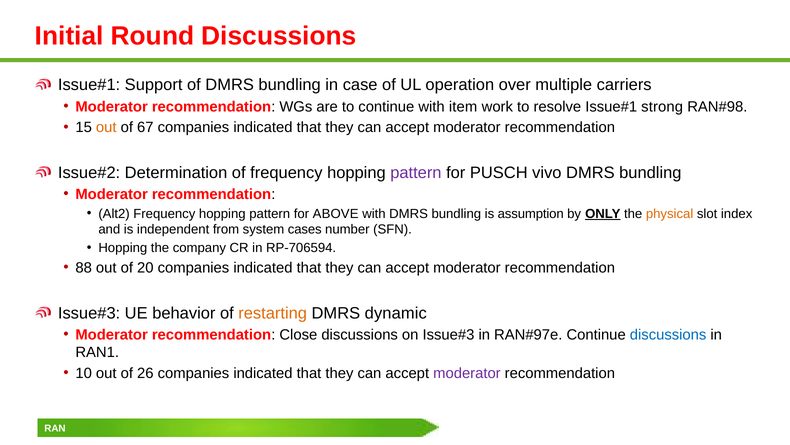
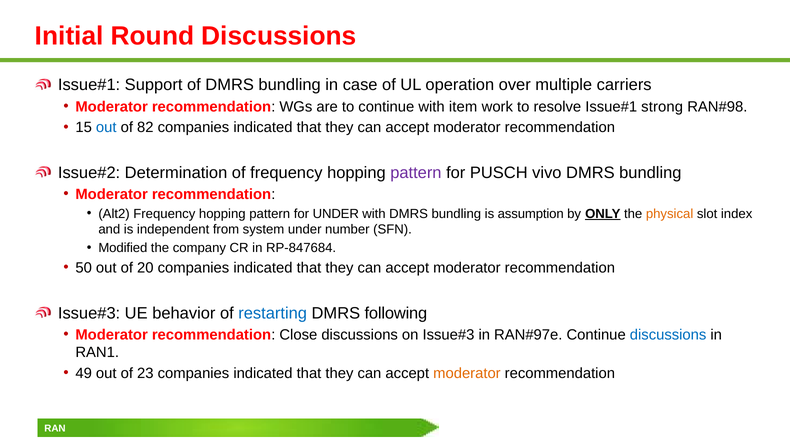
out colour: orange -> blue (106, 127)
67: 67 -> 82 (145, 127)
for ABOVE: ABOVE -> UNDER (336, 213)
system cases: cases -> under (305, 229)
Hopping: Hopping -> Modified (123, 248)
RP-706594: RP-706594 -> RP-847684 (301, 248)
88: 88 -> 50 (84, 267)
restarting colour: orange -> blue (273, 313)
dynamic: dynamic -> following (396, 313)
10: 10 -> 49 (84, 373)
26: 26 -> 23 (145, 373)
moderator colour: purple -> orange (467, 373)
